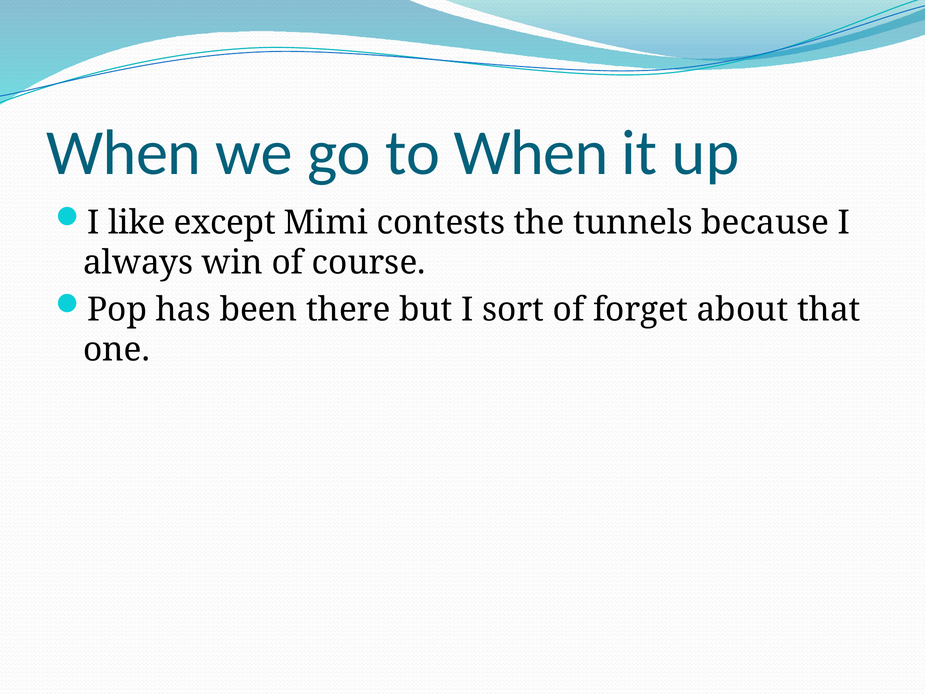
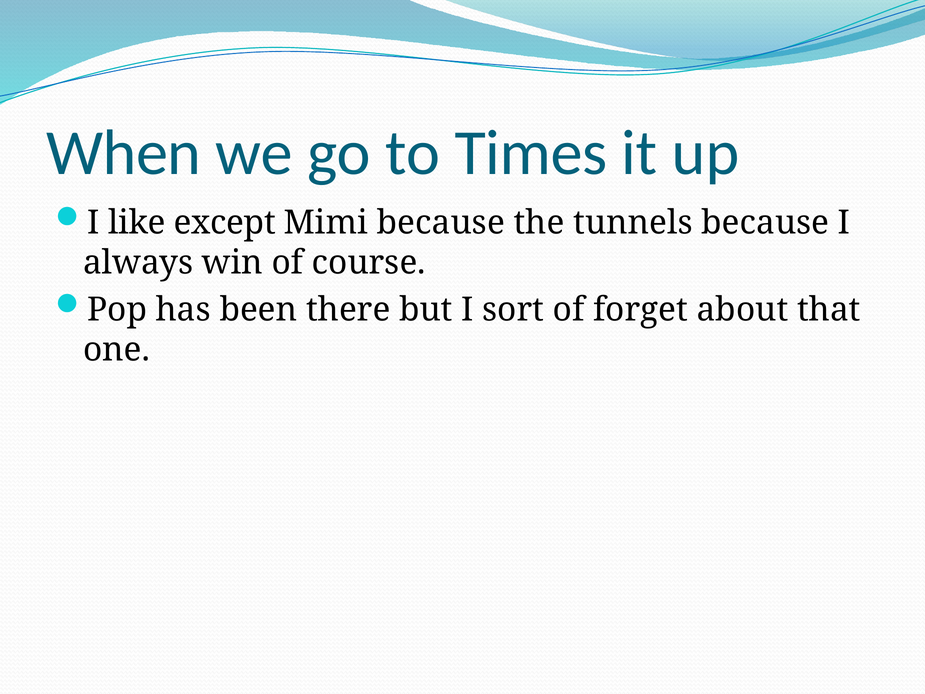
to When: When -> Times (531, 153)
Mimi contests: contests -> because (441, 223)
